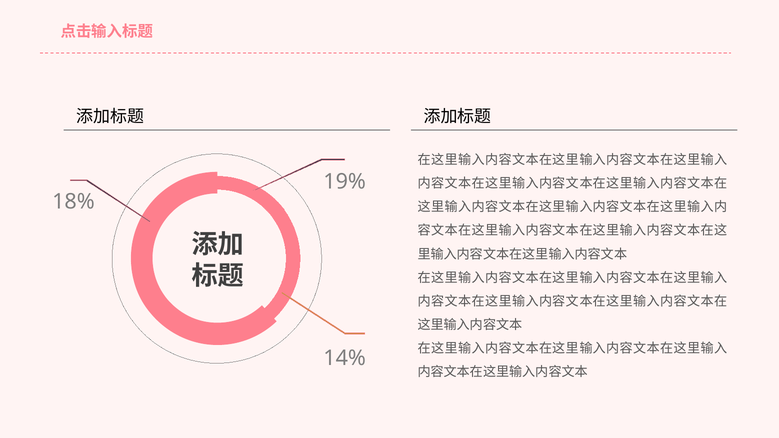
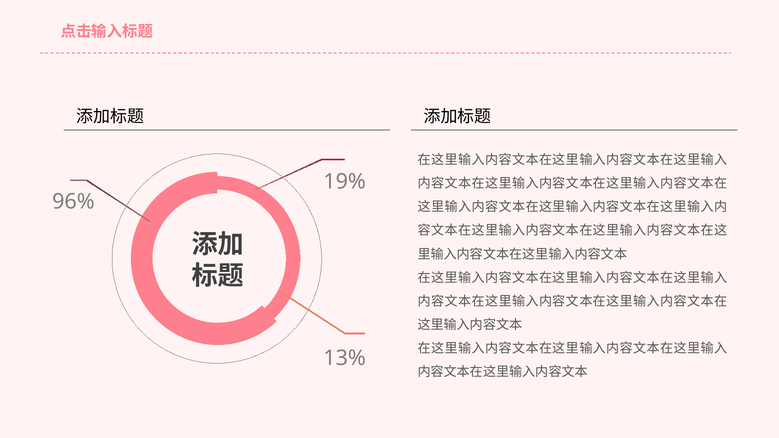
18%: 18% -> 96% (73, 202)
14%: 14% -> 13% (345, 358)
